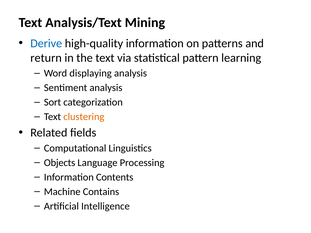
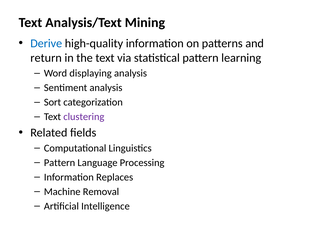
clustering colour: orange -> purple (84, 117)
Objects: Objects -> Pattern (60, 163)
Contents: Contents -> Replaces (115, 177)
Contains: Contains -> Removal (101, 192)
